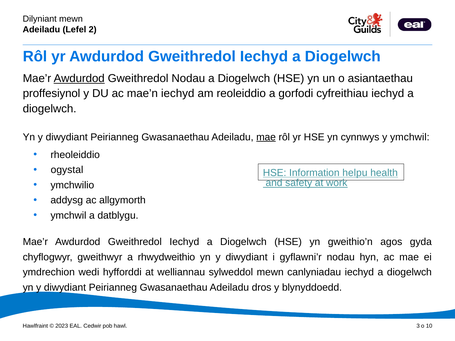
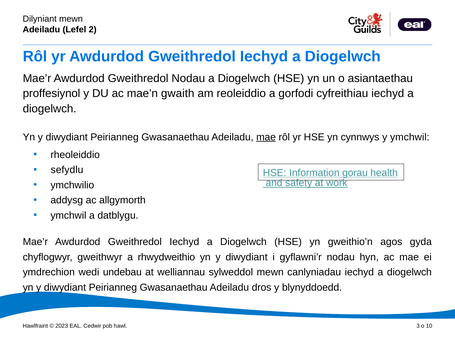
Awdurdod underline: present -> none (79, 78)
mae’n iechyd: iechyd -> gwaith (178, 94)
ogystal: ogystal -> sefydlu (67, 170)
helpu: helpu -> gorau (355, 173)
hyfforddi: hyfforddi -> undebau (122, 272)
